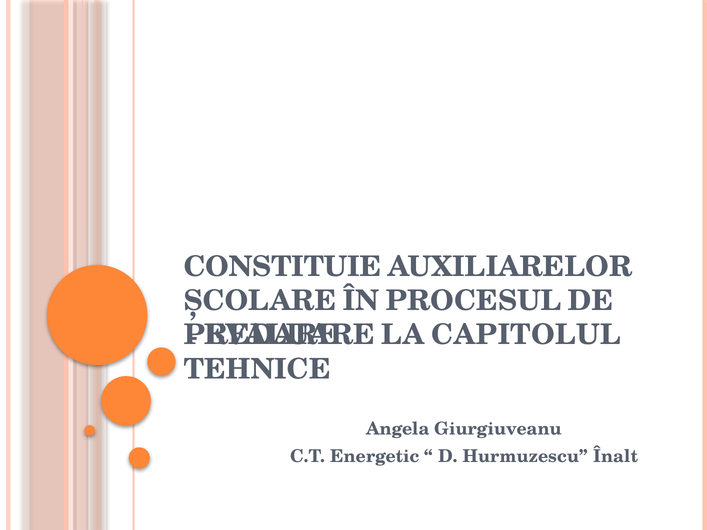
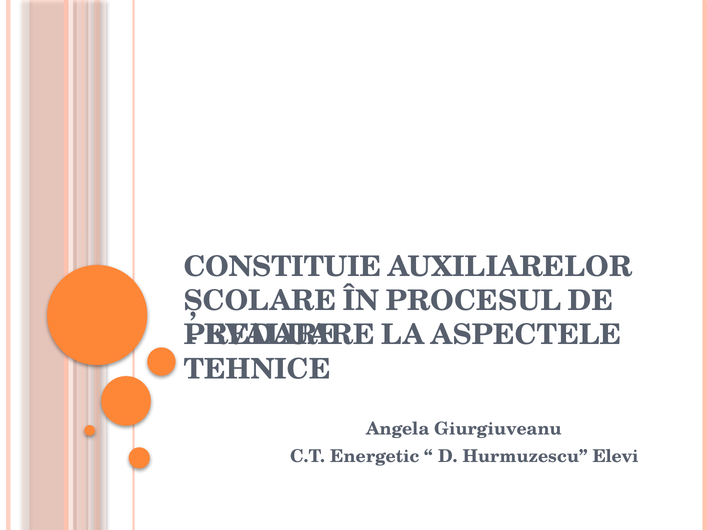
CAPITOLUL: CAPITOLUL -> ASPECTELE (526, 335)
Înalt: Înalt -> Elevi (616, 456)
